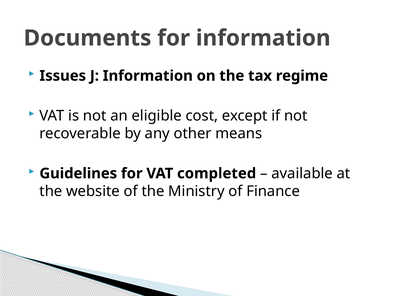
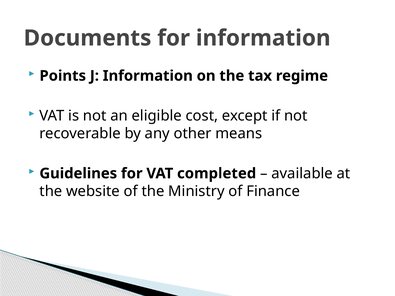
Issues: Issues -> Points (63, 76)
